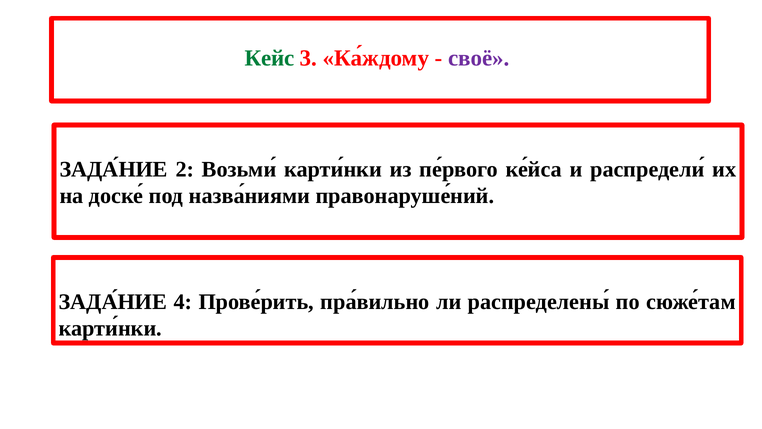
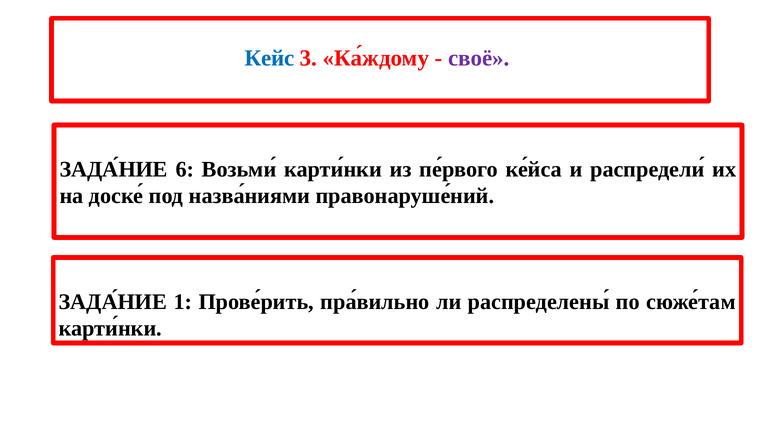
Кейс colour: green -> blue (269, 58)
2: 2 -> 6 (185, 169)
4: 4 -> 1 (183, 302)
